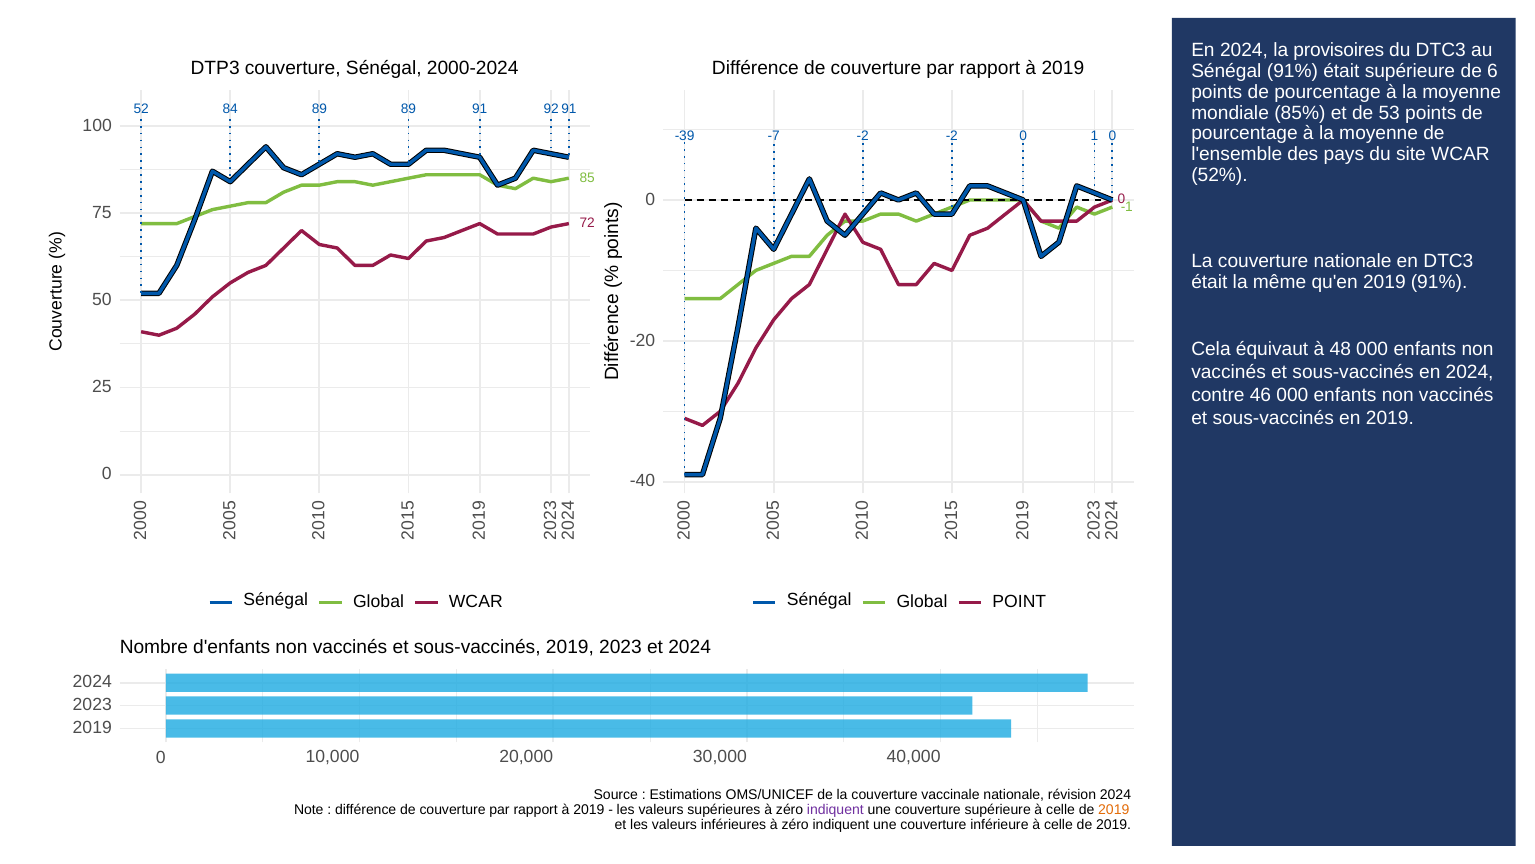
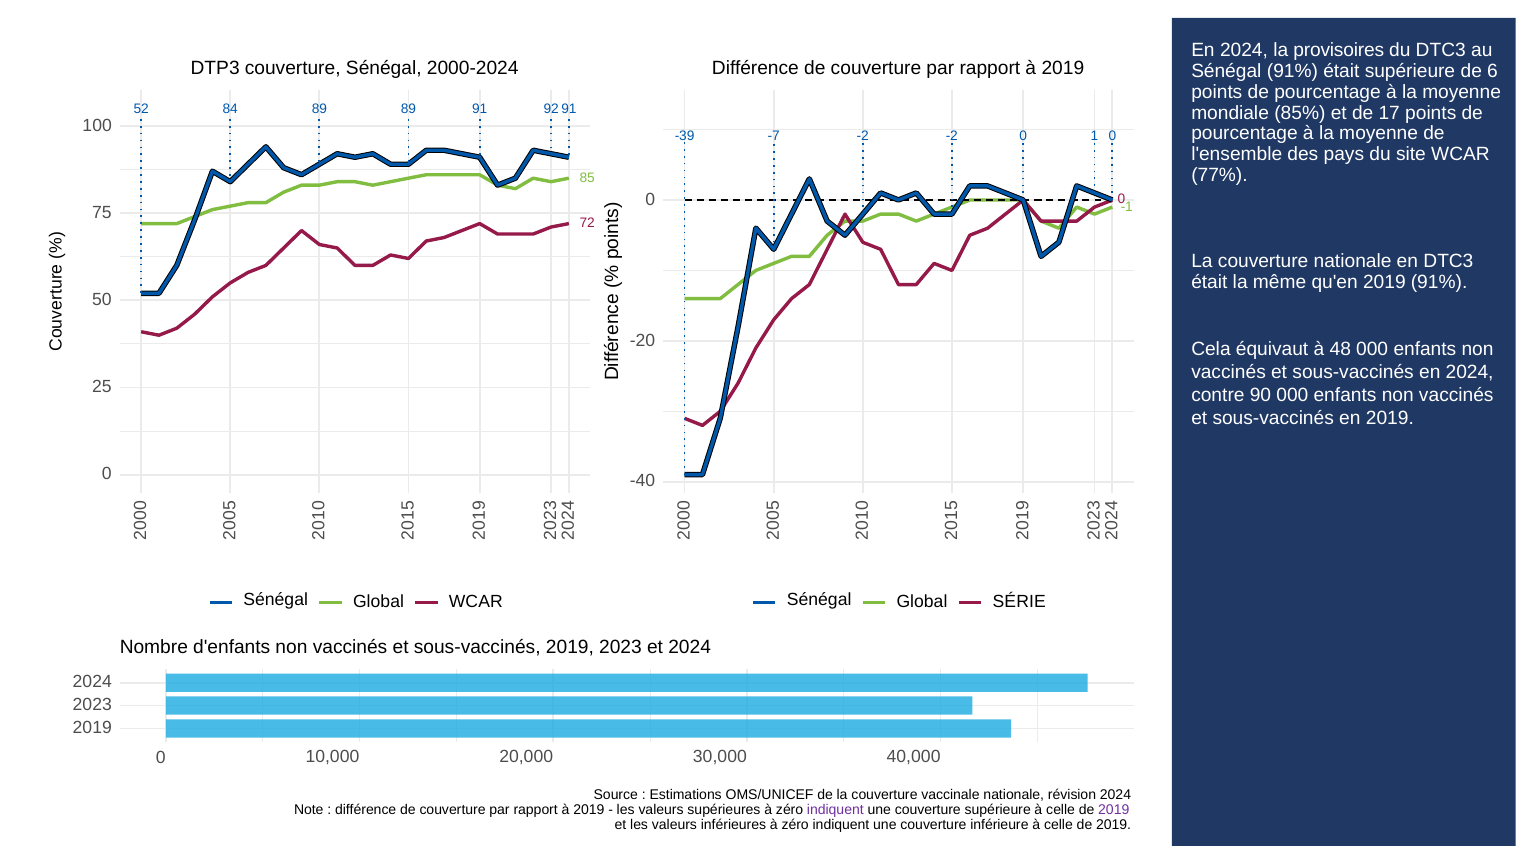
53: 53 -> 17 (1389, 113)
52%: 52% -> 77% (1220, 175)
46: 46 -> 90 (1260, 395)
POINT: POINT -> SÉRIE (1019, 601)
2019 colour: orange -> purple (1114, 809)
